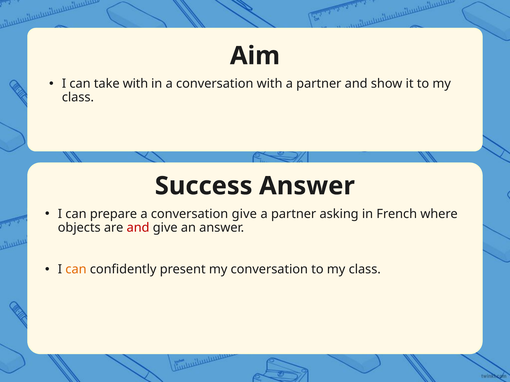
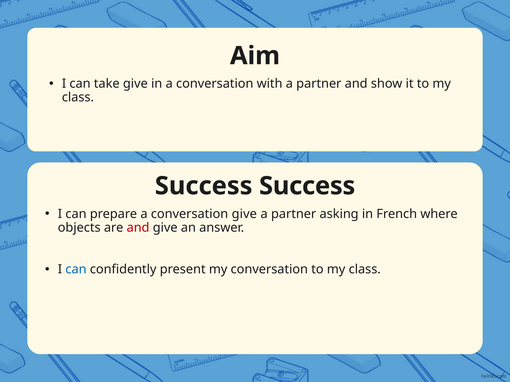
take with: with -> give (135, 84)
Success Answer: Answer -> Success (307, 186)
can colour: orange -> blue (76, 270)
